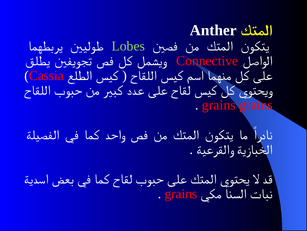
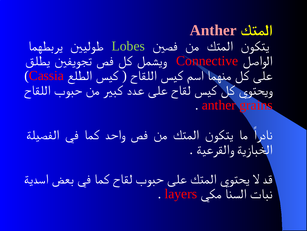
Anther colour: white -> pink (213, 30)
grains: grains -> anther (219, 105)
grains: grains -> layers (181, 193)
